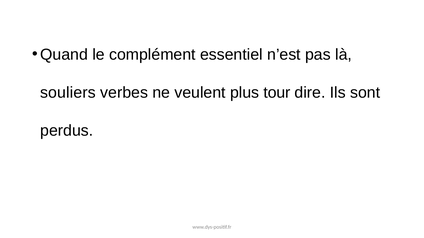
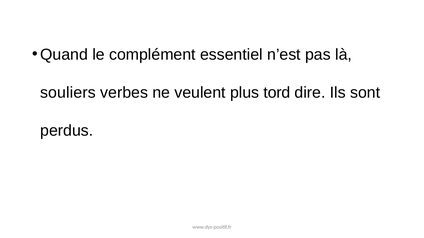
tour: tour -> tord (277, 93)
